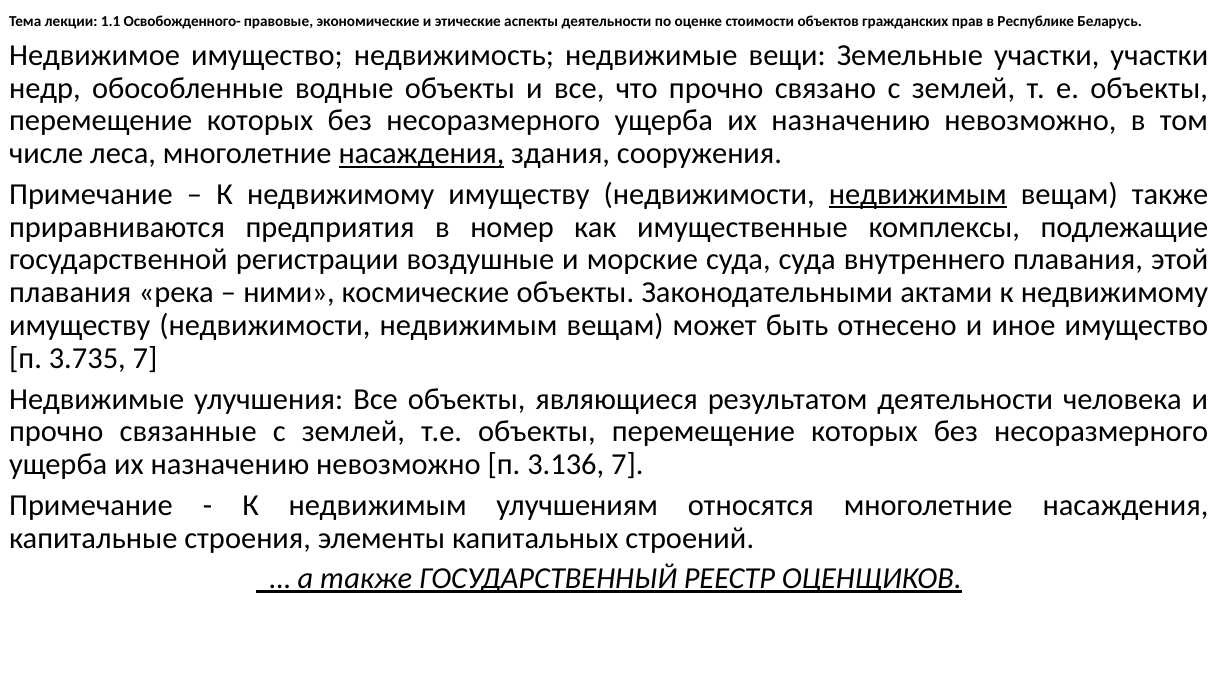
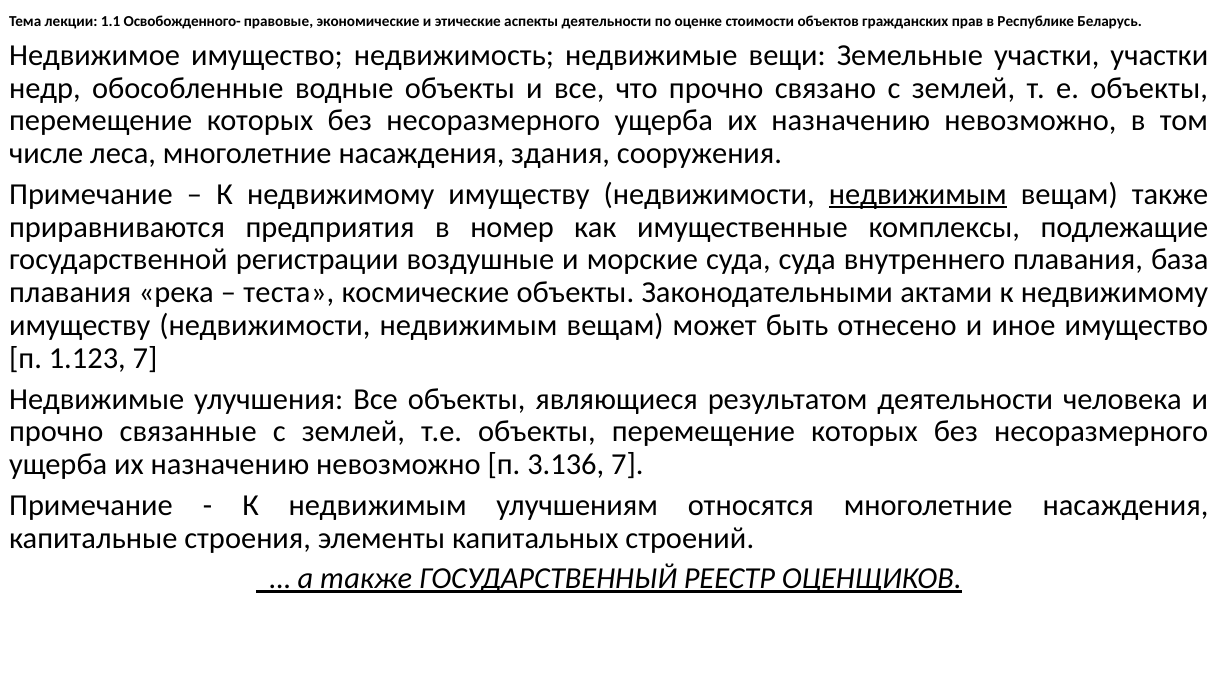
насаждения underline: present -> none (421, 154)
этой: этой -> база (1180, 260)
ними: ними -> теста (289, 293)
3.735: 3.735 -> 1.123 (87, 359)
